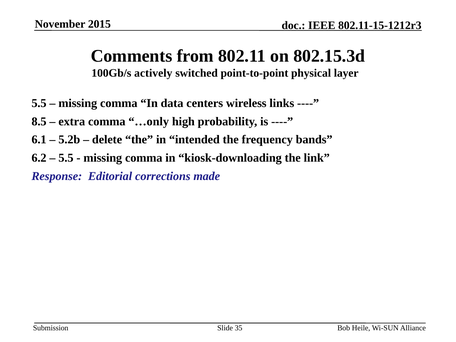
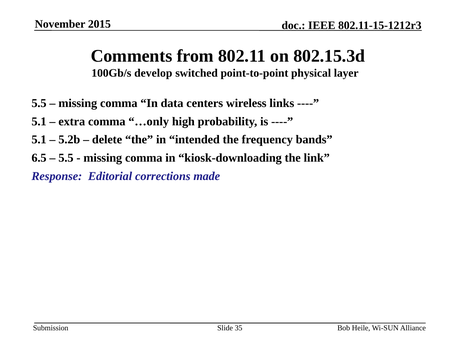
actively: actively -> develop (153, 73)
8.5: 8.5 -> 5.1 (39, 121)
6.1: 6.1 -> 5.1 (39, 140)
6.2: 6.2 -> 6.5 (39, 158)
